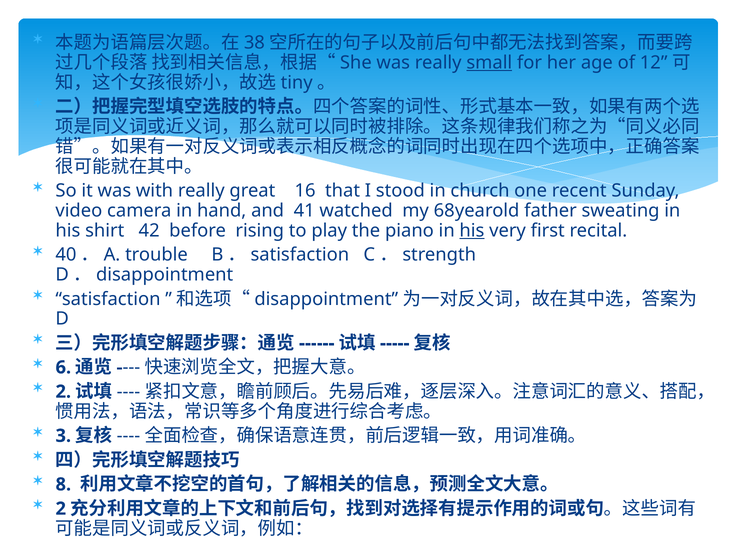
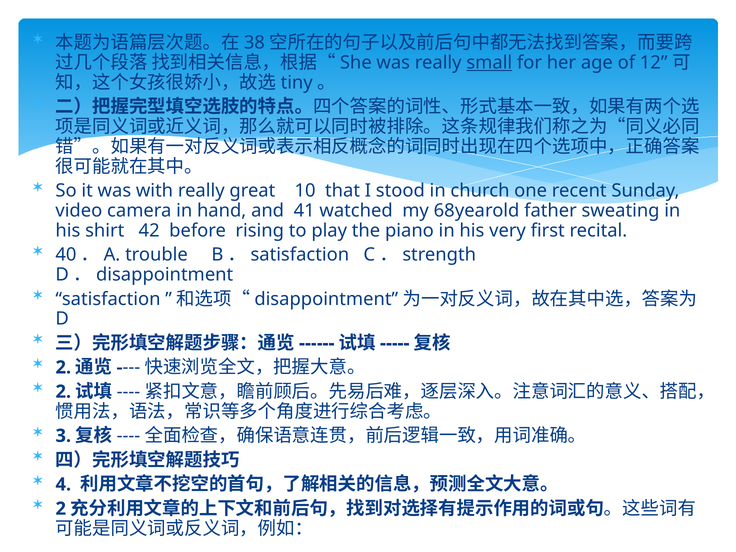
16: 16 -> 10 (305, 191)
his underline: present -> none (472, 230)
6: 6 -> 2 (63, 367)
8: 8 -> 4 (63, 484)
